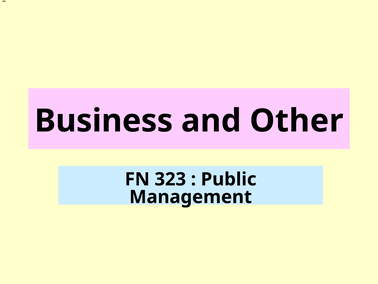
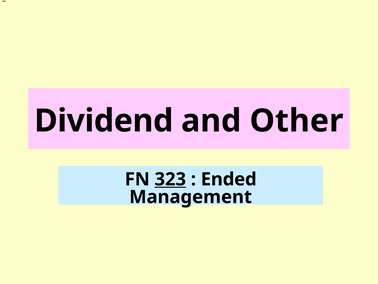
Business: Business -> Dividend (104, 121)
323 underline: none -> present (170, 179)
Public: Public -> Ended (229, 179)
